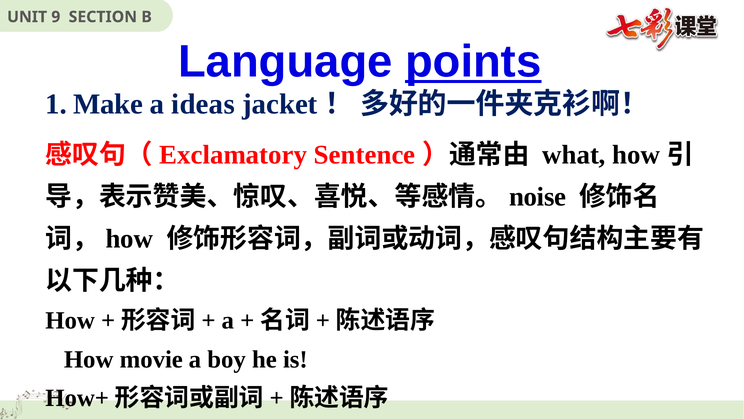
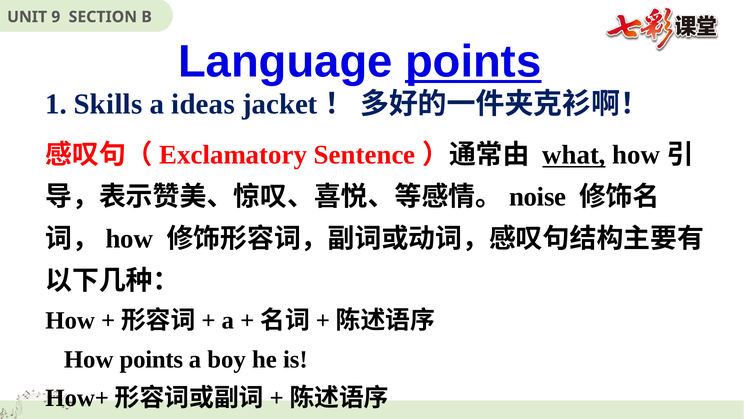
Make: Make -> Skills (108, 104)
what underline: none -> present (574, 155)
How movie: movie -> points (151, 359)
